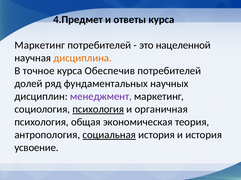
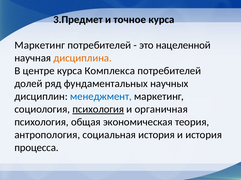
4.Предмет: 4.Предмет -> 3.Предмет (78, 20)
ответы: ответы -> точное (130, 20)
точное: точное -> центре (39, 71)
Обеспечив: Обеспечив -> Комплекса (110, 71)
менеджмент colour: purple -> blue (101, 97)
социальная underline: present -> none (109, 135)
усвоение: усвоение -> процесса (37, 148)
